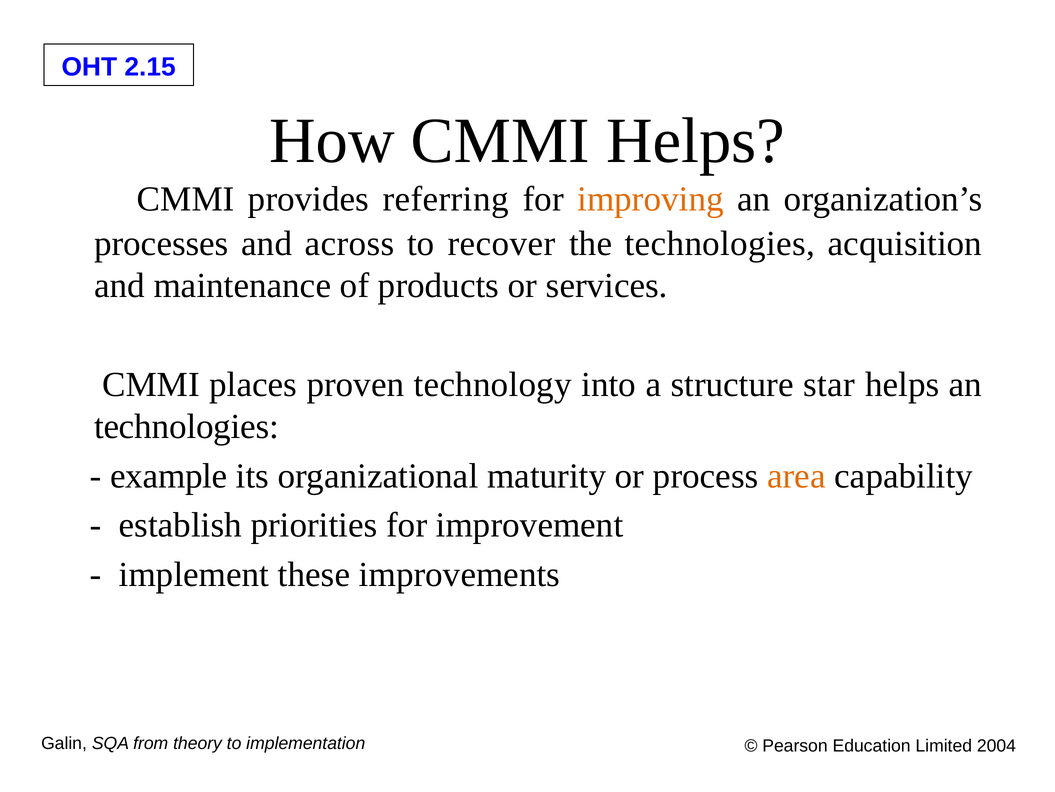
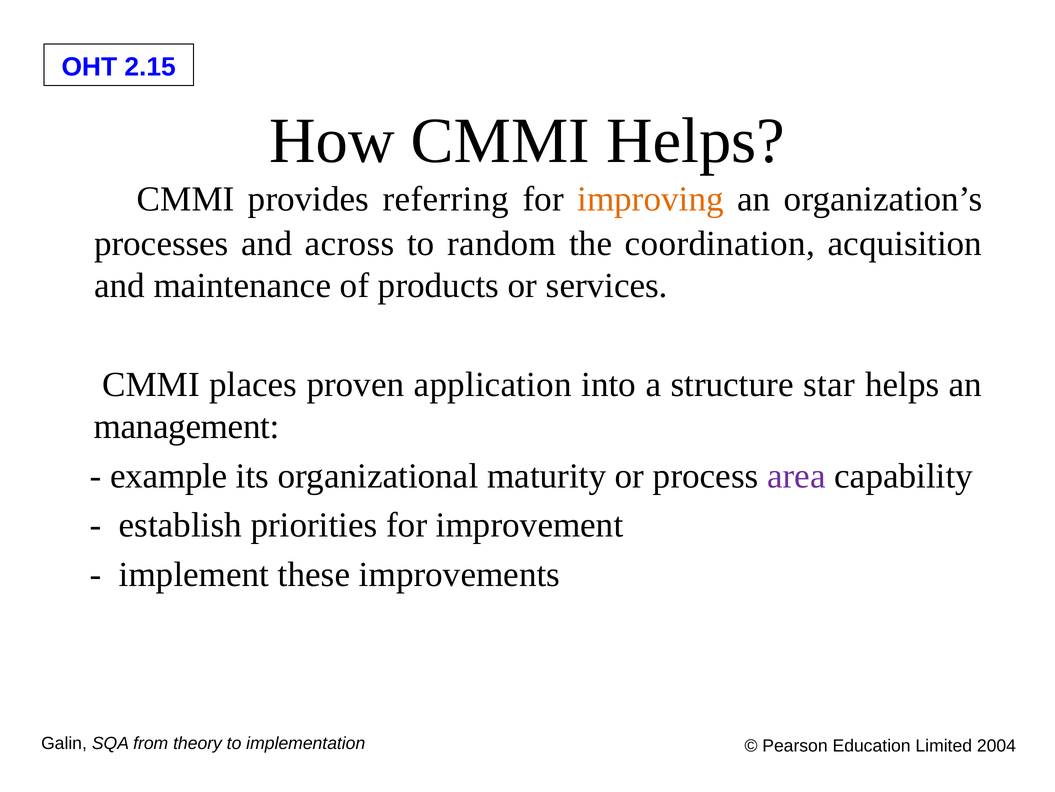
recover: recover -> random (502, 243)
the technologies: technologies -> coordination (720, 243)
technology: technology -> application (493, 384)
technologies: technologies -> management (187, 426)
area colour: orange -> purple (796, 475)
